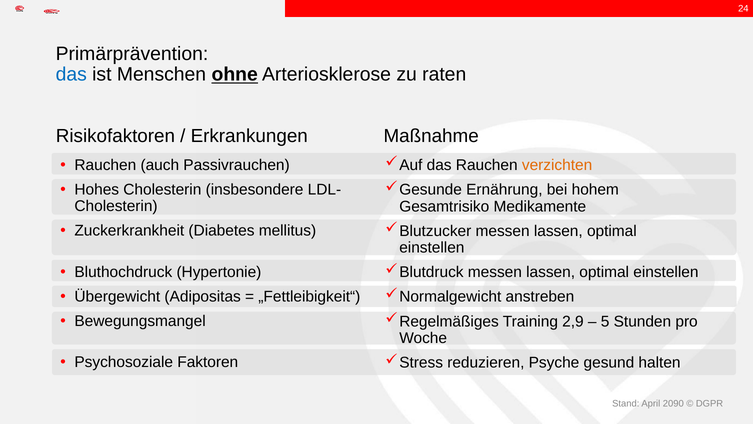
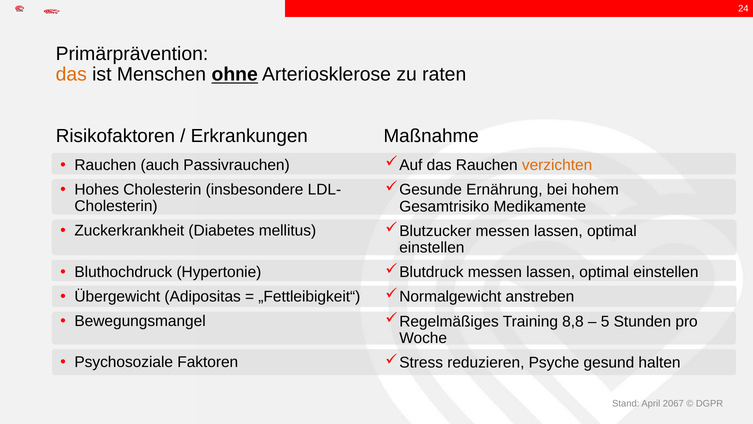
das colour: blue -> orange (71, 74)
2,9: 2,9 -> 8,8 (573, 321)
2090: 2090 -> 2067 (673, 403)
